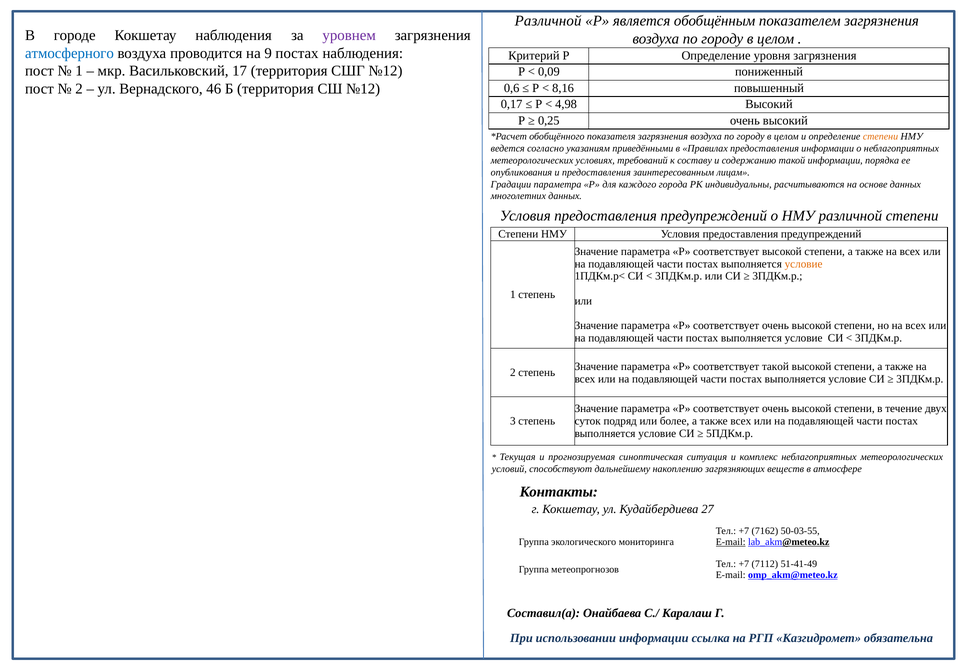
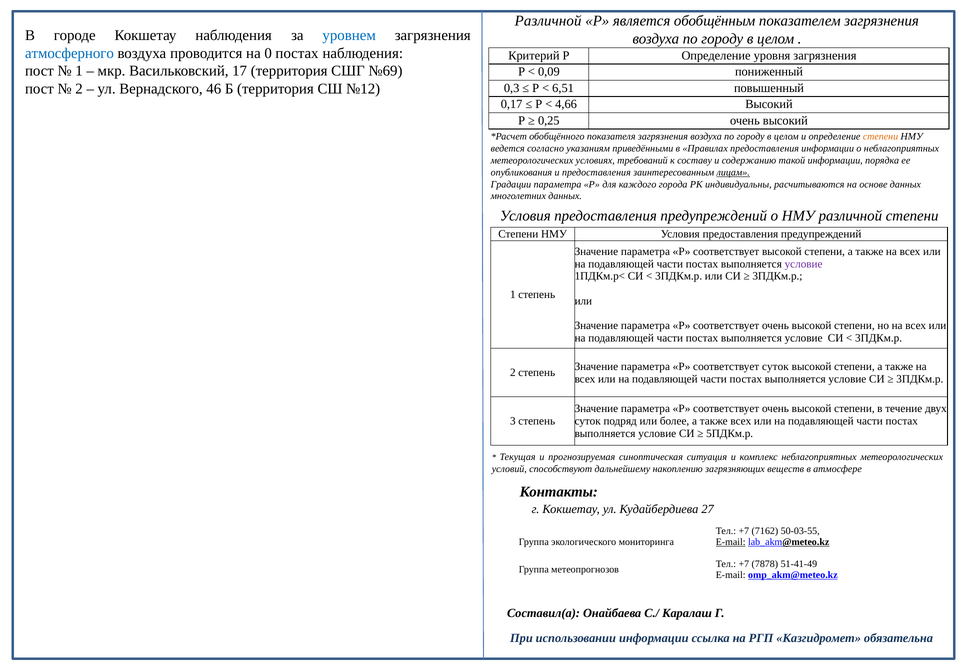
уровнем colour: purple -> blue (349, 35)
9: 9 -> 0 (268, 53)
СШГ №12: №12 -> №69 (385, 71)
0,6: 0,6 -> 0,3 (512, 88)
8,16: 8,16 -> 6,51 (563, 88)
4,98: 4,98 -> 4,66 (566, 104)
лицам underline: none -> present (733, 172)
условие colour: orange -> purple (804, 264)
соответствует такой: такой -> суток (775, 366)
7112: 7112 -> 7878 (765, 563)
